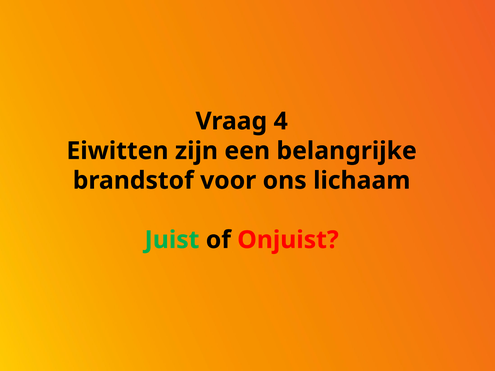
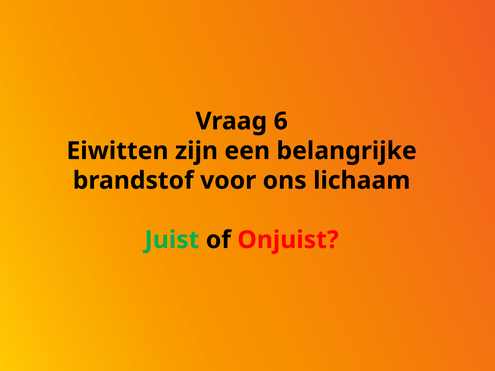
4: 4 -> 6 (281, 121)
